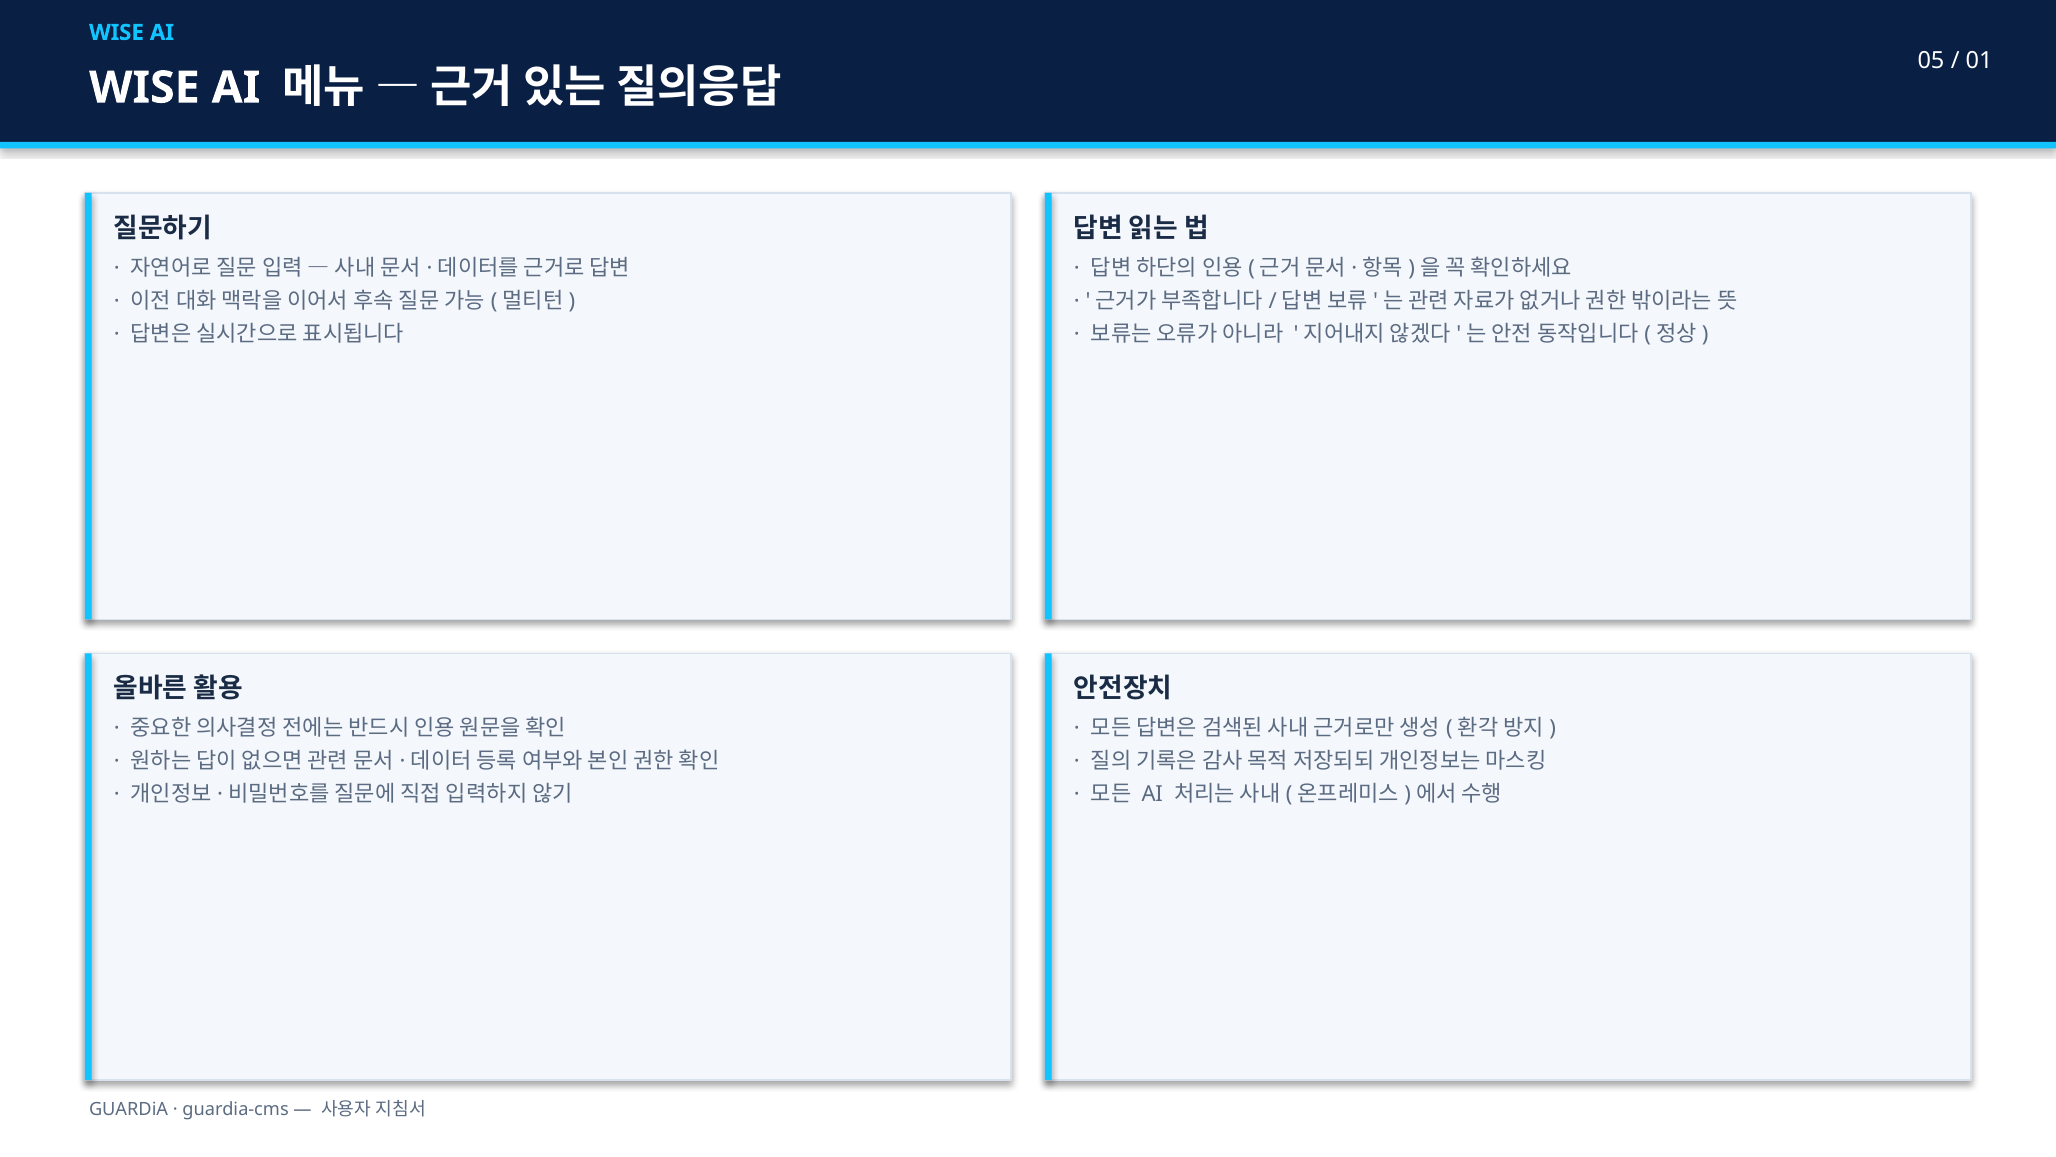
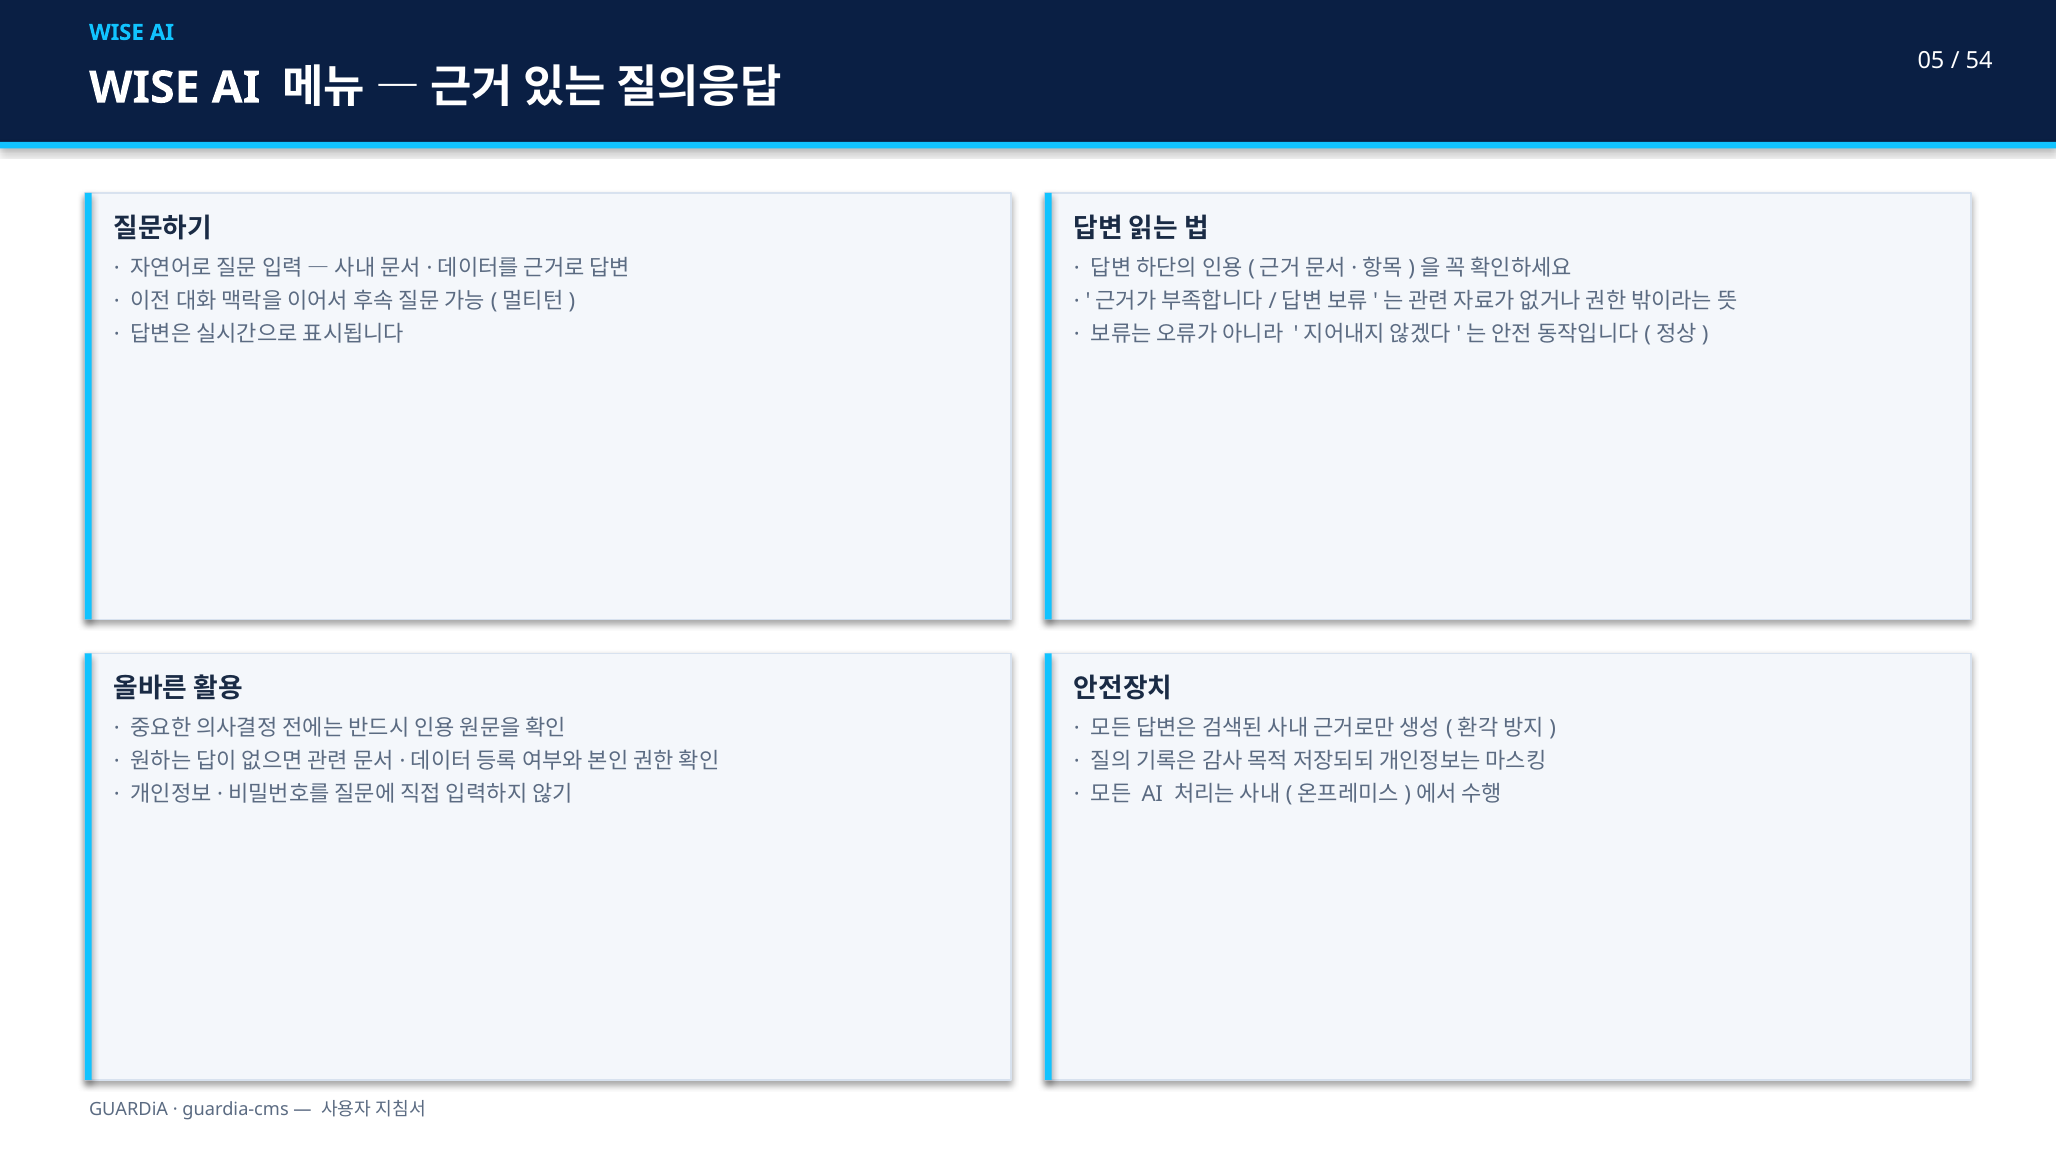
01: 01 -> 54 (1979, 61)
